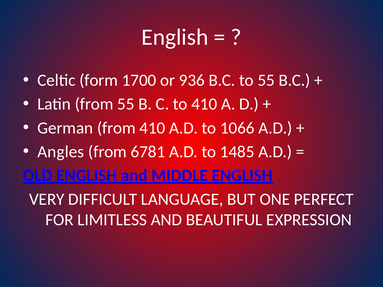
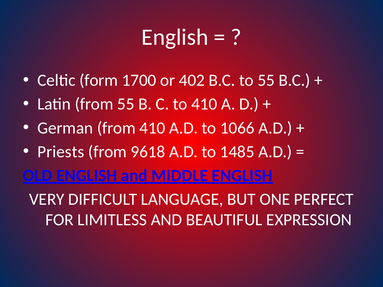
936: 936 -> 402 (192, 80)
Angles: Angles -> Priests (61, 152)
6781: 6781 -> 9618 (148, 152)
